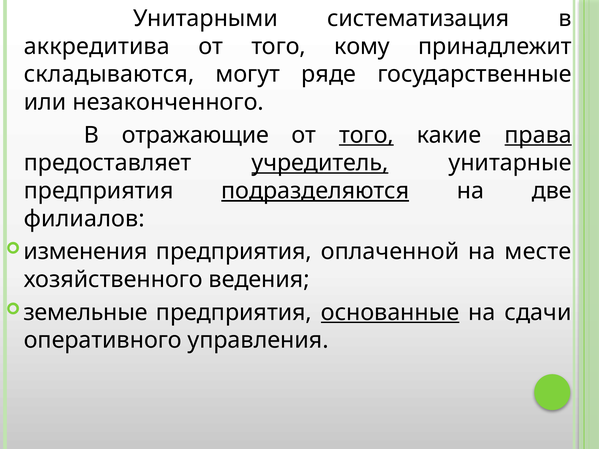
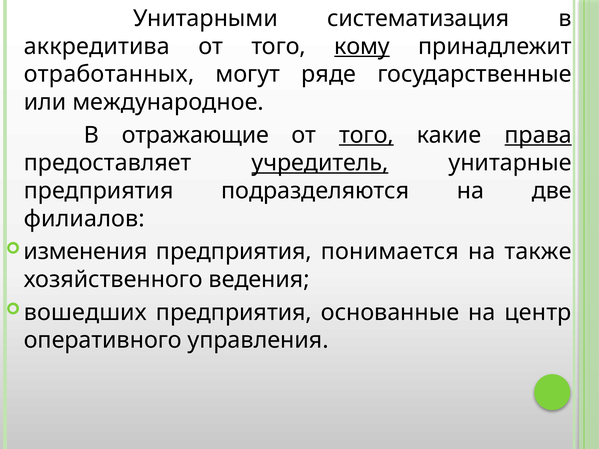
кому underline: none -> present (362, 46)
складываются: складываются -> отработанных (109, 74)
незаконченного: незаконченного -> международное (168, 102)
подразделяются underline: present -> none (315, 191)
оплаченной: оплаченной -> понимается (390, 252)
месте: месте -> также (538, 252)
земельные: земельные -> вошедших (85, 312)
основанные underline: present -> none (390, 312)
сдачи: сдачи -> центр (538, 312)
